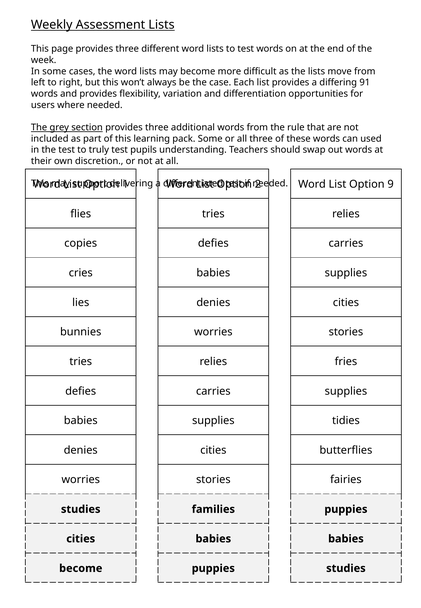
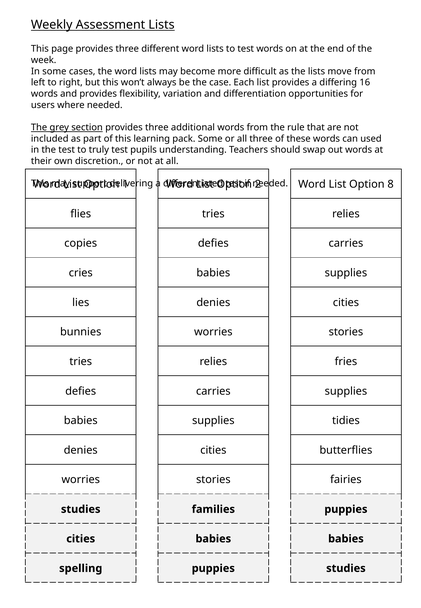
91: 91 -> 16 (365, 83)
9: 9 -> 8 (391, 184)
become: become -> spelling (81, 568)
